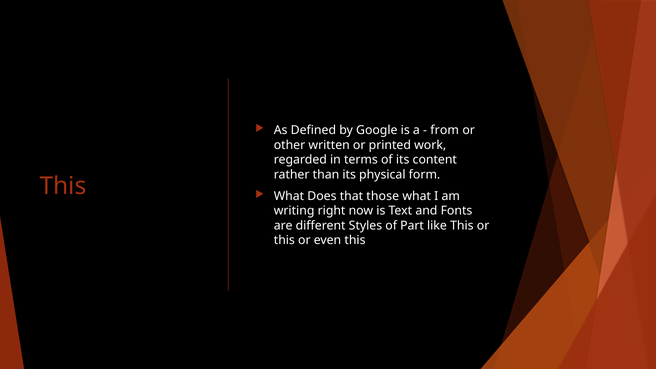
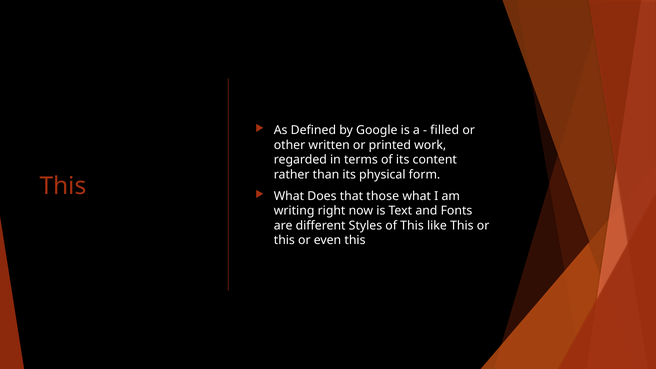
from: from -> filled (445, 130)
of Part: Part -> This (412, 226)
